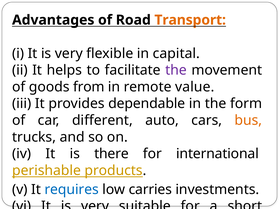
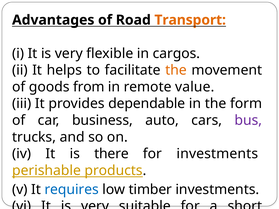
capital: capital -> cargos (176, 54)
the colour: purple -> orange (176, 70)
different: different -> business (102, 120)
bus colour: orange -> purple (248, 120)
for international: international -> investments (217, 154)
carries: carries -> timber (150, 190)
